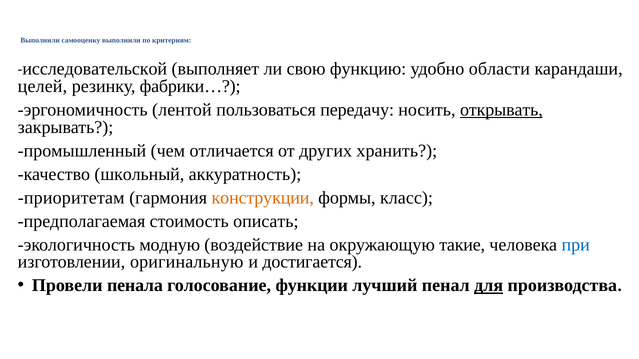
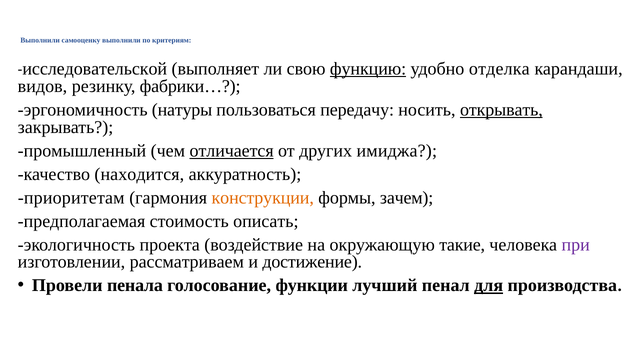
функцию underline: none -> present (368, 69)
области: области -> отделка (499, 69)
целей: целей -> видов (42, 87)
лентой: лентой -> натуры (182, 110)
отличается underline: none -> present (232, 151)
хранить: хранить -> имиджа (397, 151)
школьный: школьный -> находится (139, 174)
класс: класс -> зачем (407, 198)
модную: модную -> проекта (170, 245)
при colour: blue -> purple (576, 245)
оригинальную: оригинальную -> рассматриваем (187, 262)
достигается: достигается -> достижение (312, 262)
